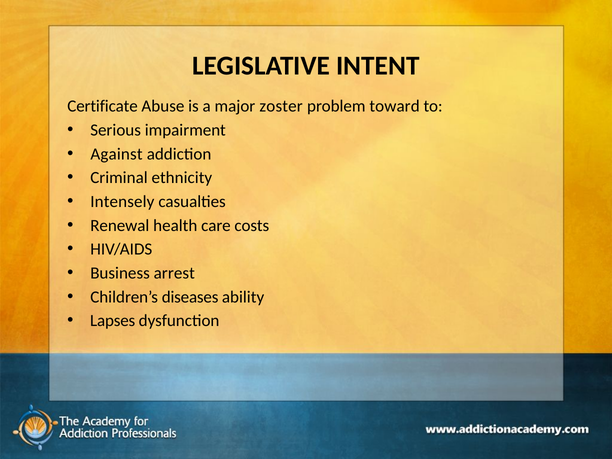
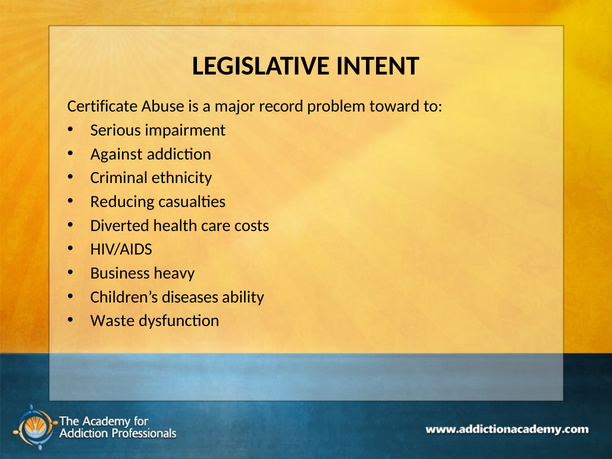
zoster: zoster -> record (281, 106)
Intensely: Intensely -> Reducing (122, 202)
Renewal: Renewal -> Diverted (120, 225)
arrest: arrest -> heavy (174, 273)
Lapses: Lapses -> Waste (113, 321)
